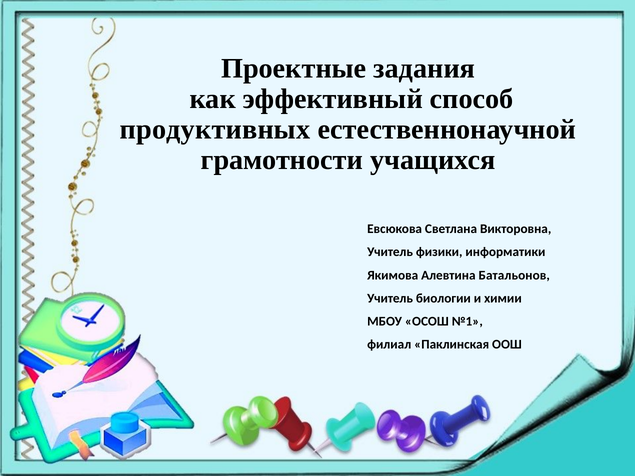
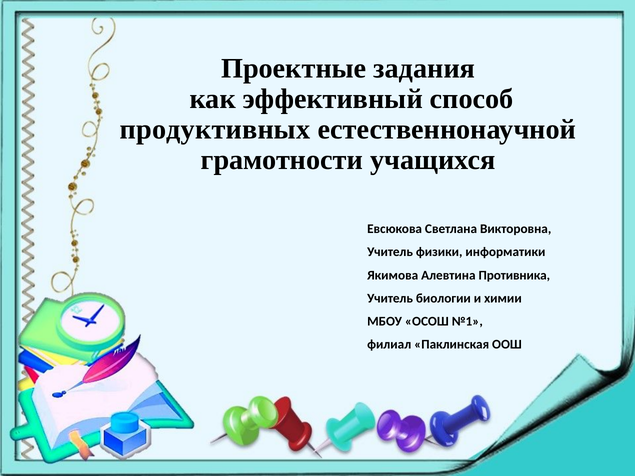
Батальонов: Батальонов -> Противника (514, 275)
